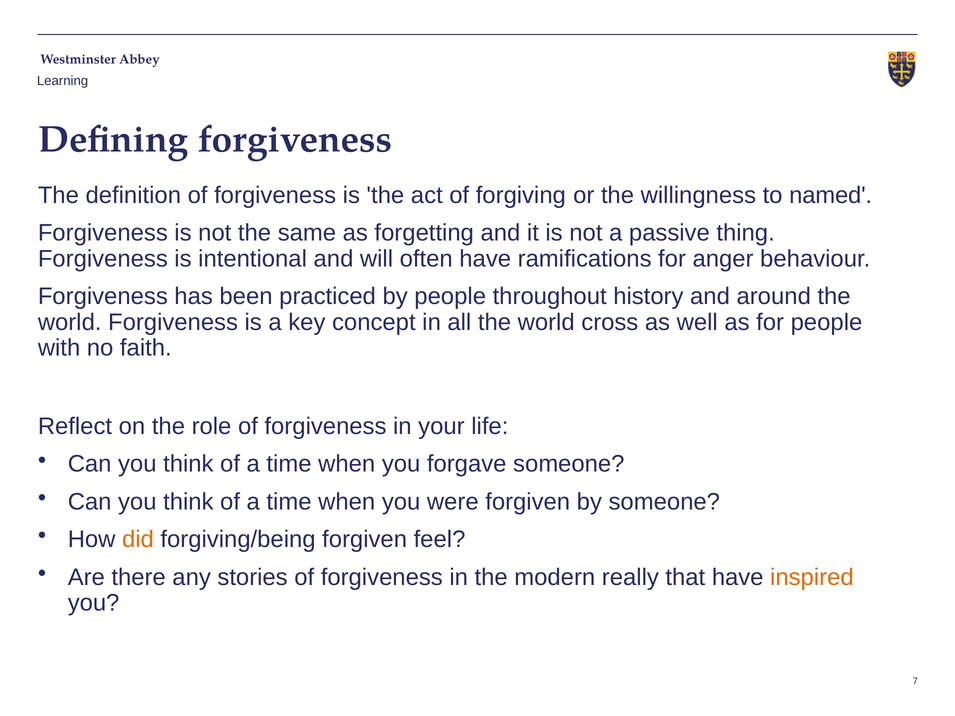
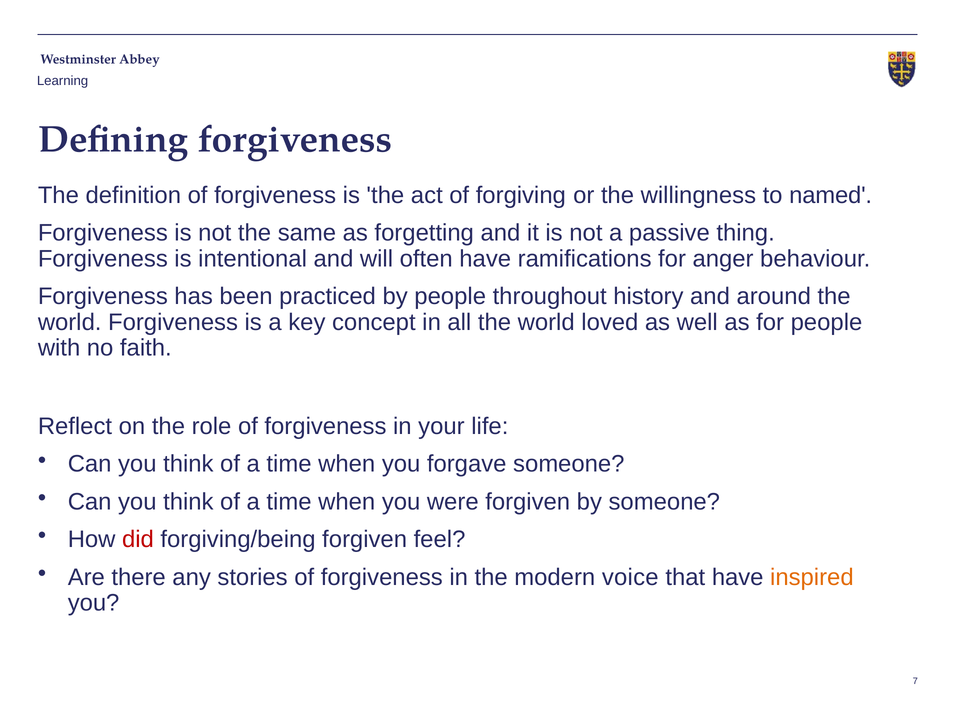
cross: cross -> loved (610, 322)
did colour: orange -> red (138, 540)
really: really -> voice (630, 577)
